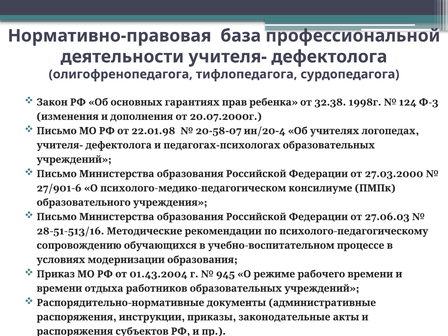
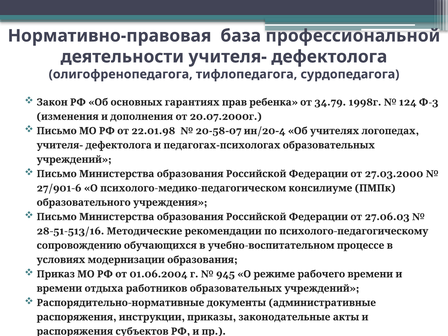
32.38: 32.38 -> 34.79 (330, 102)
01.43.2004: 01.43.2004 -> 01.06.2004 (159, 274)
